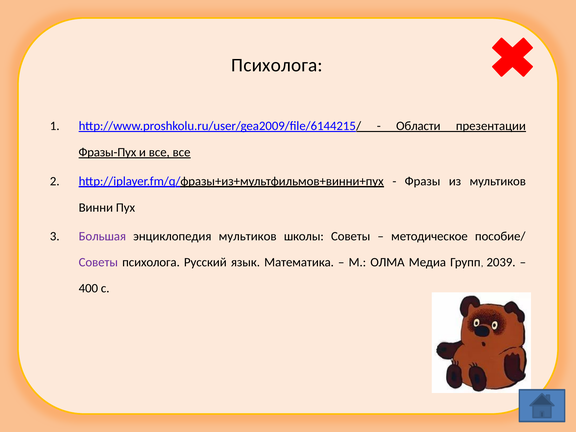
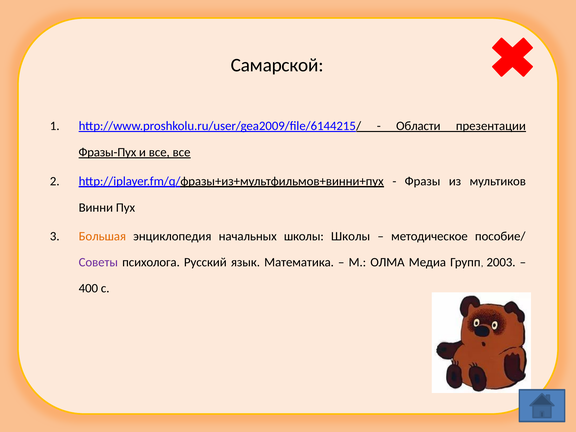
Психолога: Психолога -> Самарской (277, 65)
Большая colour: purple -> orange (102, 236)
энциклопедия мультиков: мультиков -> начальных (248, 236)
школы Советы: Советы -> Школы (351, 236)
2039: 2039 -> 2003 (501, 262)
